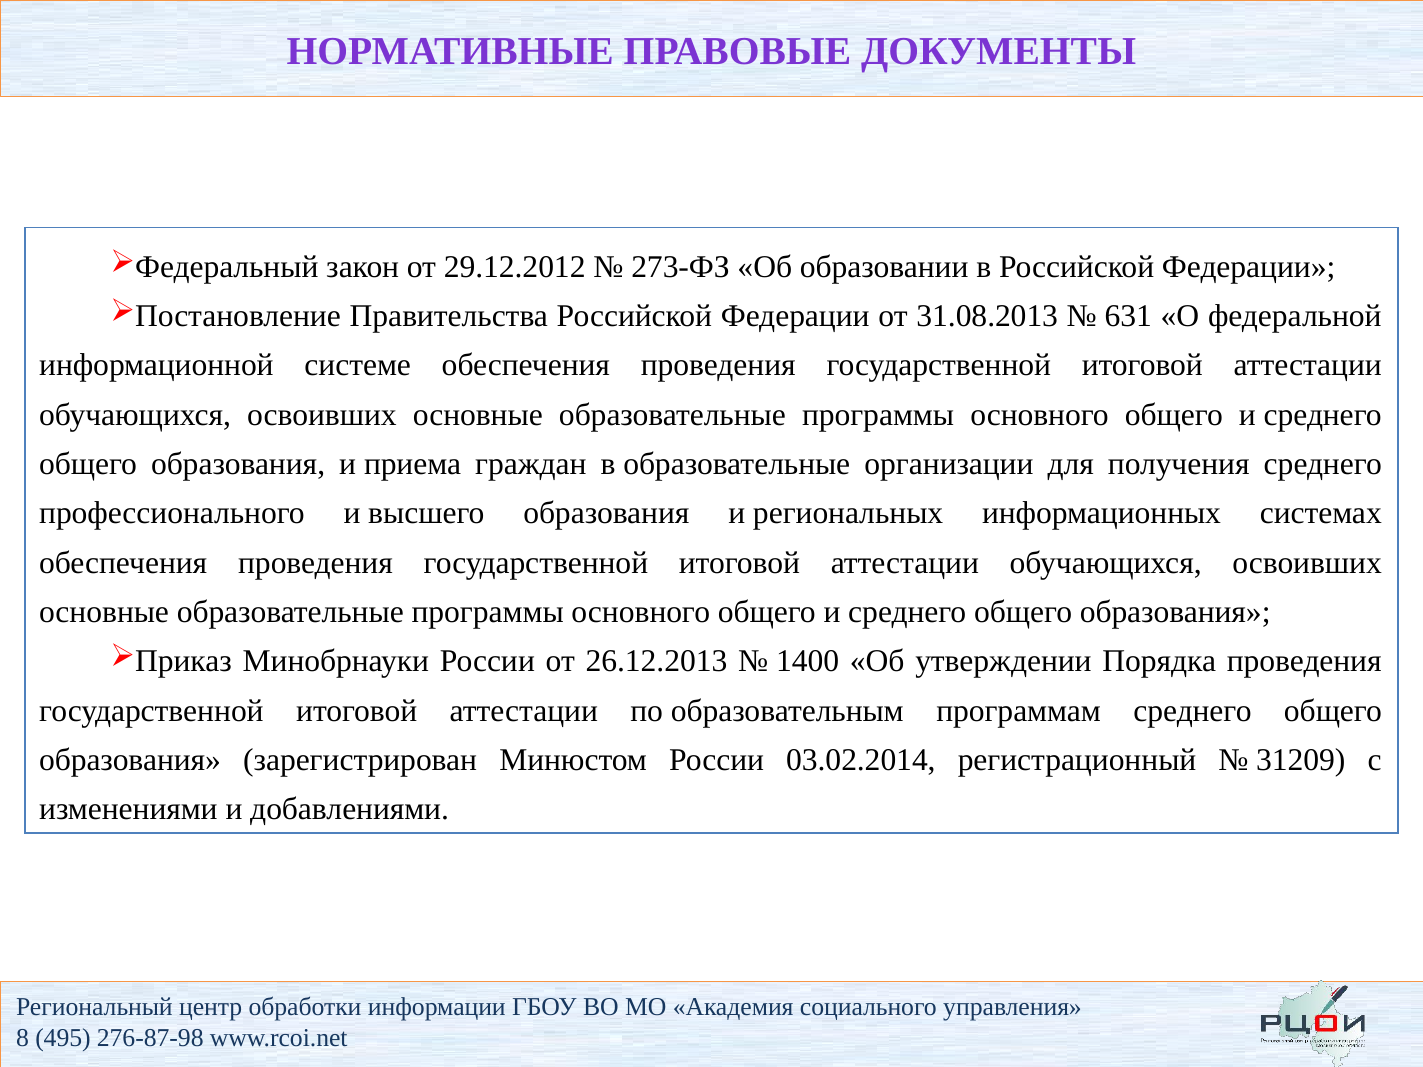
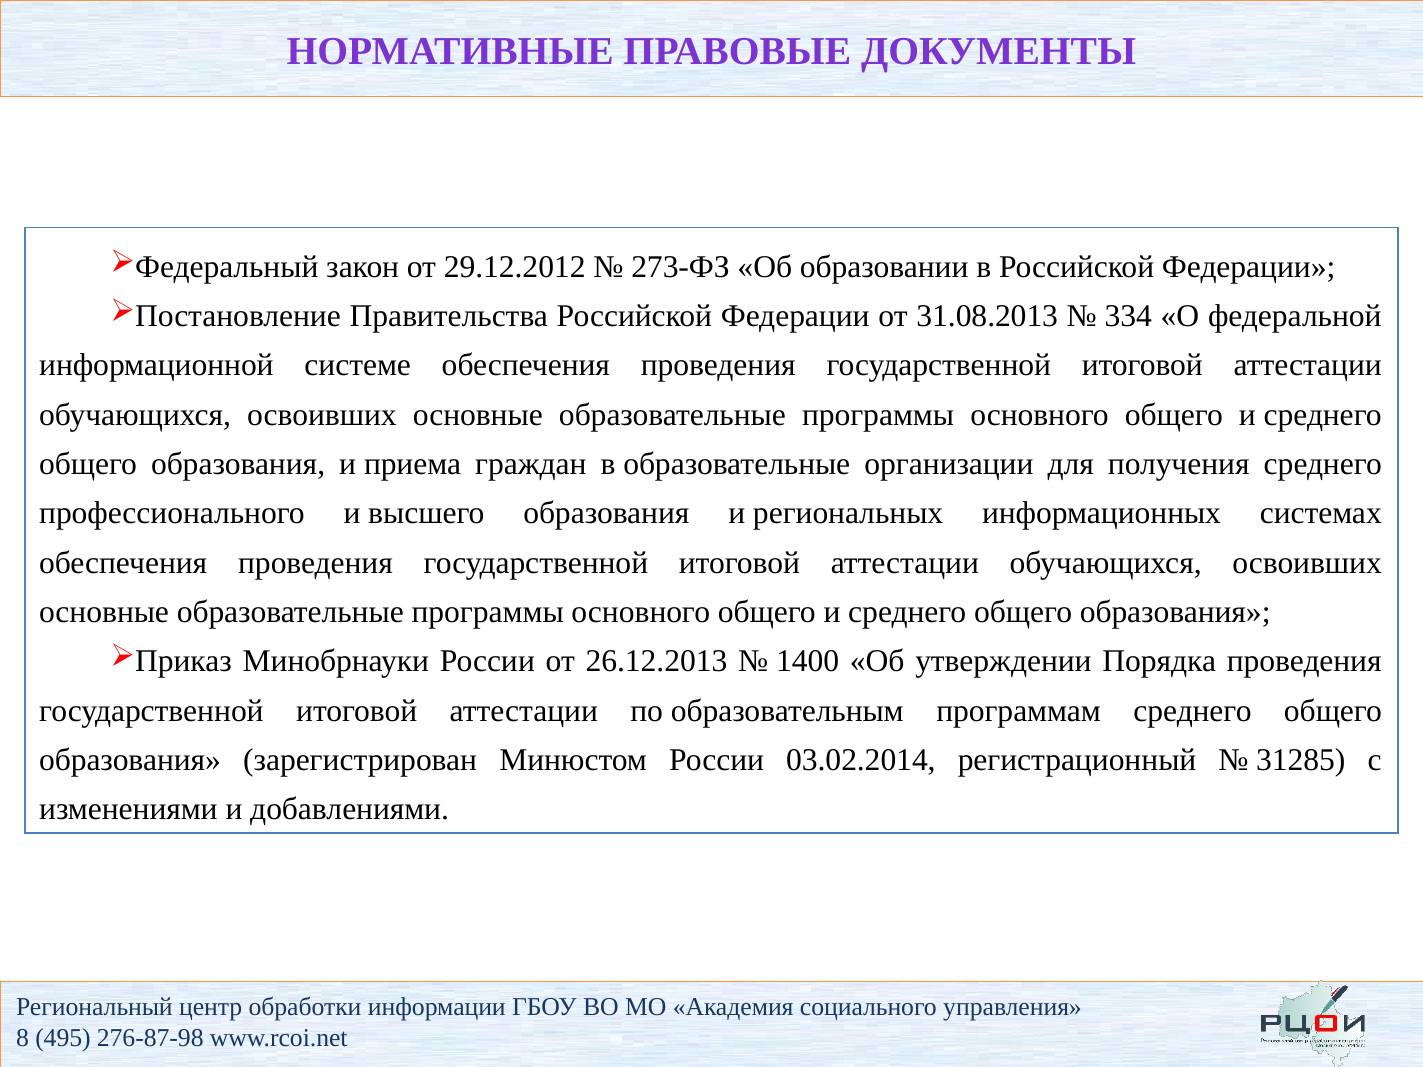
631: 631 -> 334 (1128, 316)
31209: 31209 -> 31285 (1301, 760)
